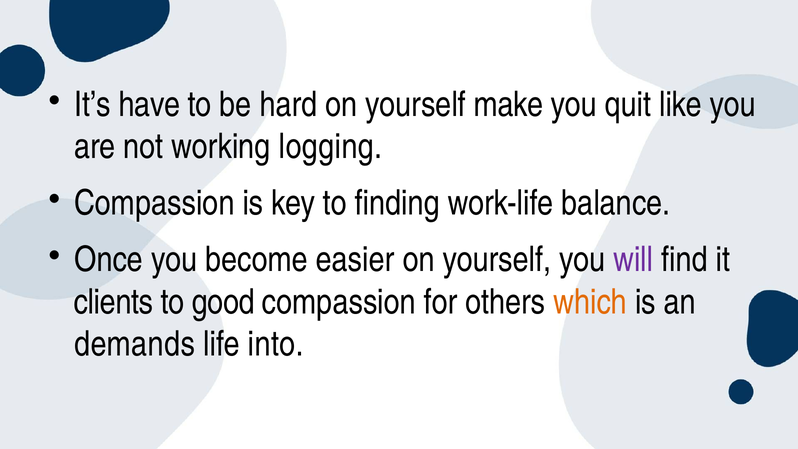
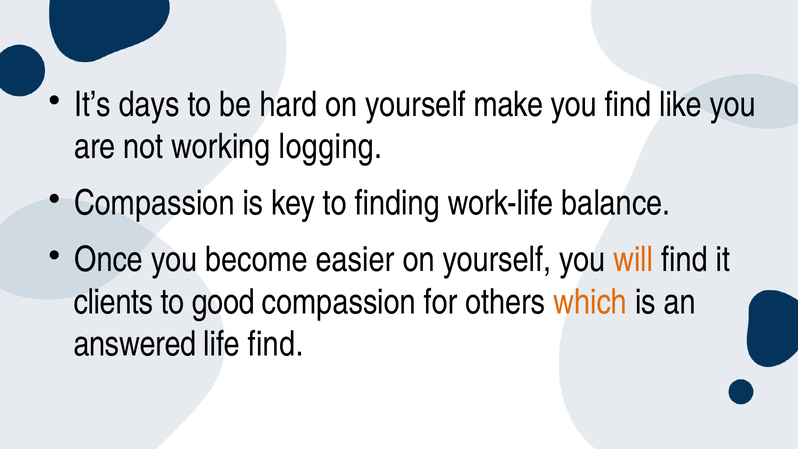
have: have -> days (149, 105)
you quit: quit -> find (628, 105)
will colour: purple -> orange (633, 260)
demands: demands -> answered (135, 344)
life into: into -> find (276, 344)
